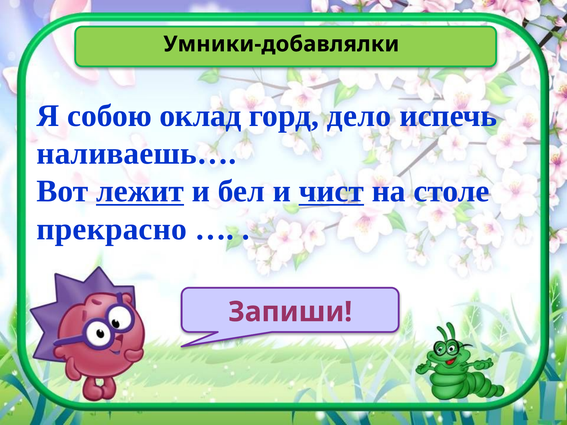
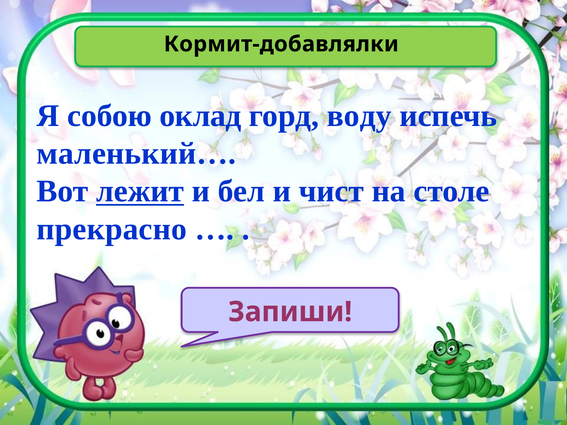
Умники-добавлялки: Умники-добавлялки -> Кормит-добавлялки (281, 44)
дело: дело -> воду (359, 116)
наливаешь…: наливаешь… -> маленький… (136, 154)
чист underline: present -> none (331, 191)
